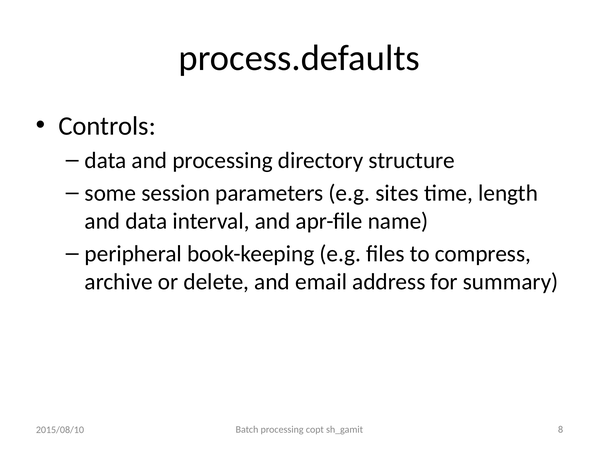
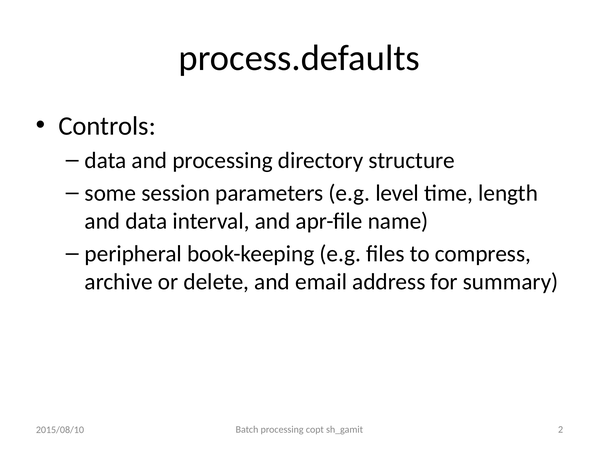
sites: sites -> level (397, 193)
8: 8 -> 2 (561, 429)
